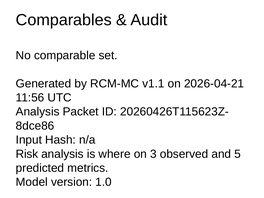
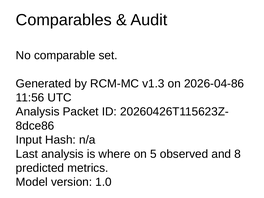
v1.1: v1.1 -> v1.3 (153, 84)
2026-04-21: 2026-04-21 -> 2026-04-86 (214, 84)
Risk: Risk -> Last (27, 154)
3: 3 -> 5 (153, 154)
5: 5 -> 8 (238, 154)
